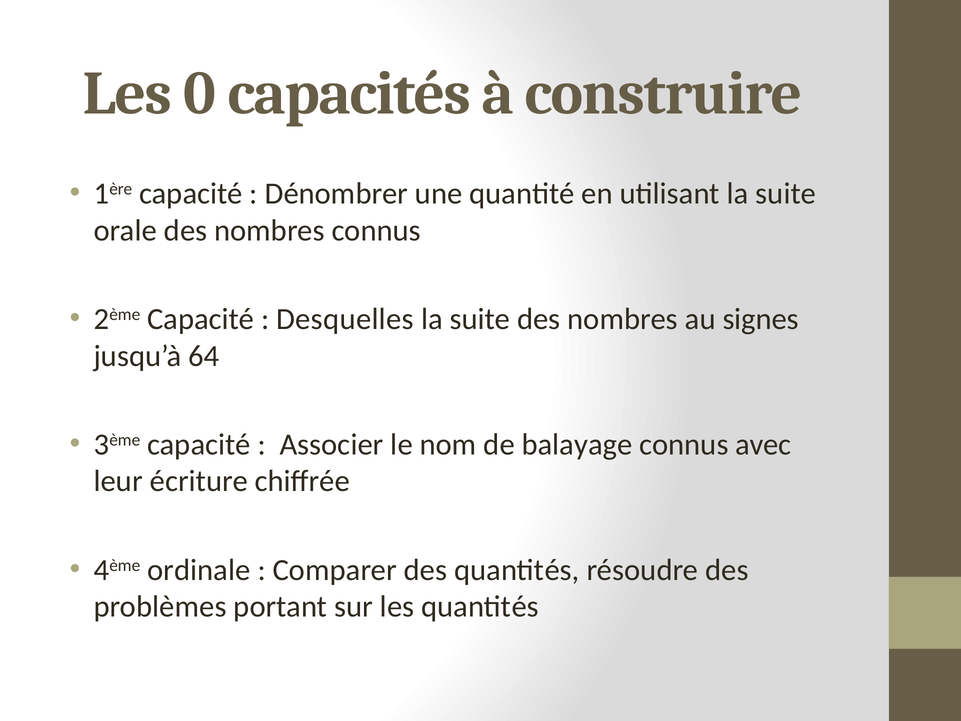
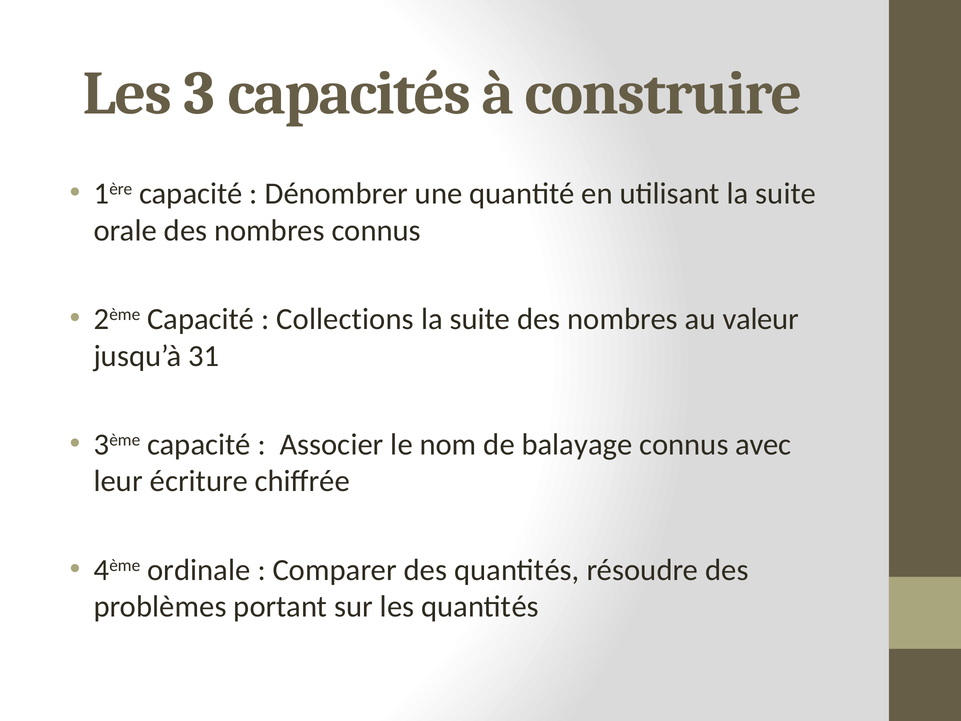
0: 0 -> 3 (199, 93)
Desquelles: Desquelles -> Collections (345, 319)
signes: signes -> valeur (761, 319)
64: 64 -> 31 (204, 356)
